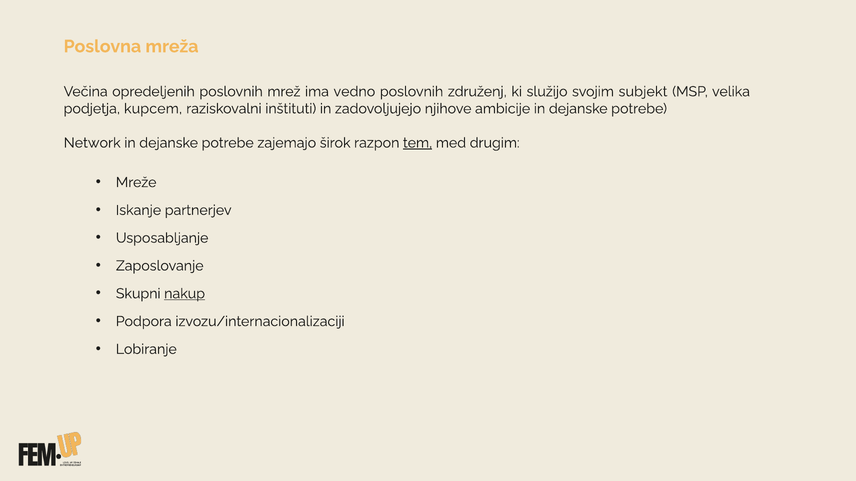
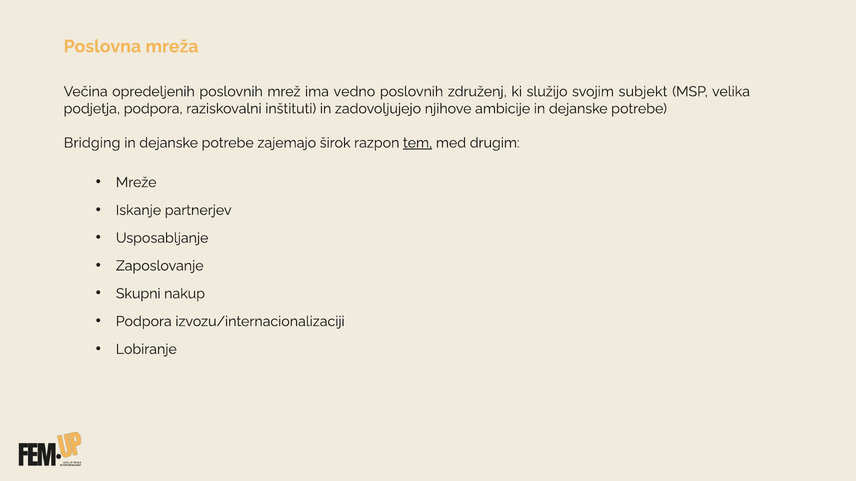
podjetja kupcem: kupcem -> podpora (153, 109)
Network: Network -> Bridging (92, 143)
nakup underline: present -> none (185, 294)
